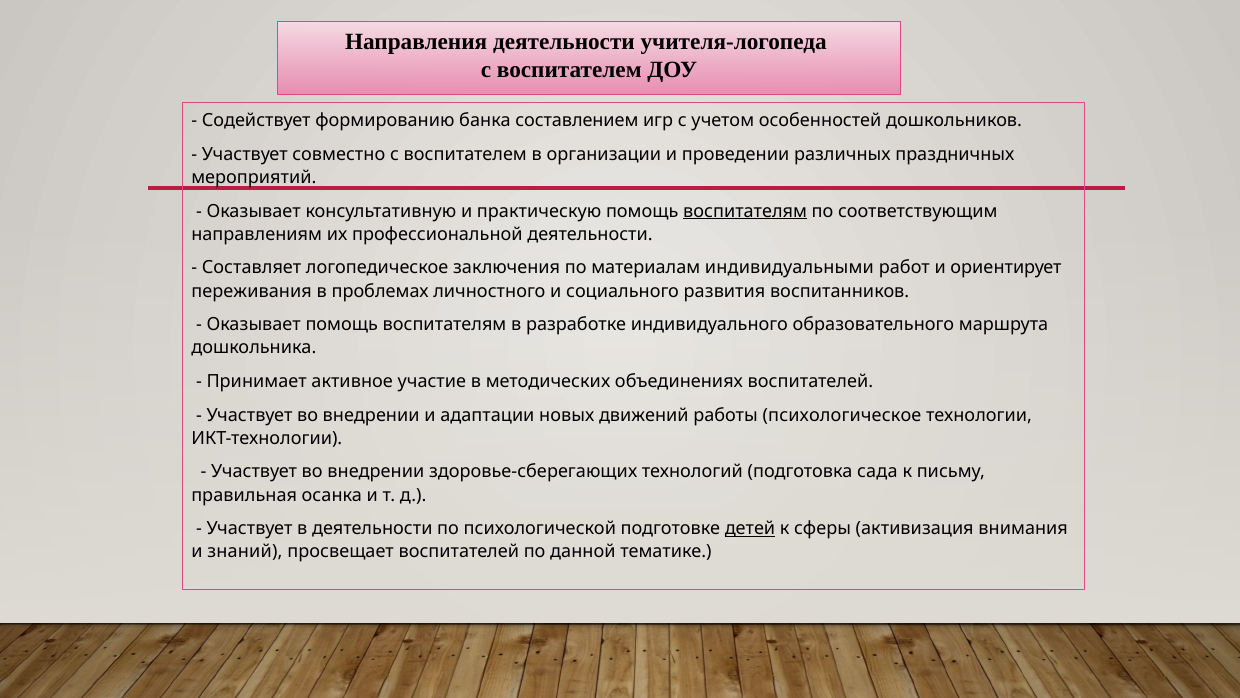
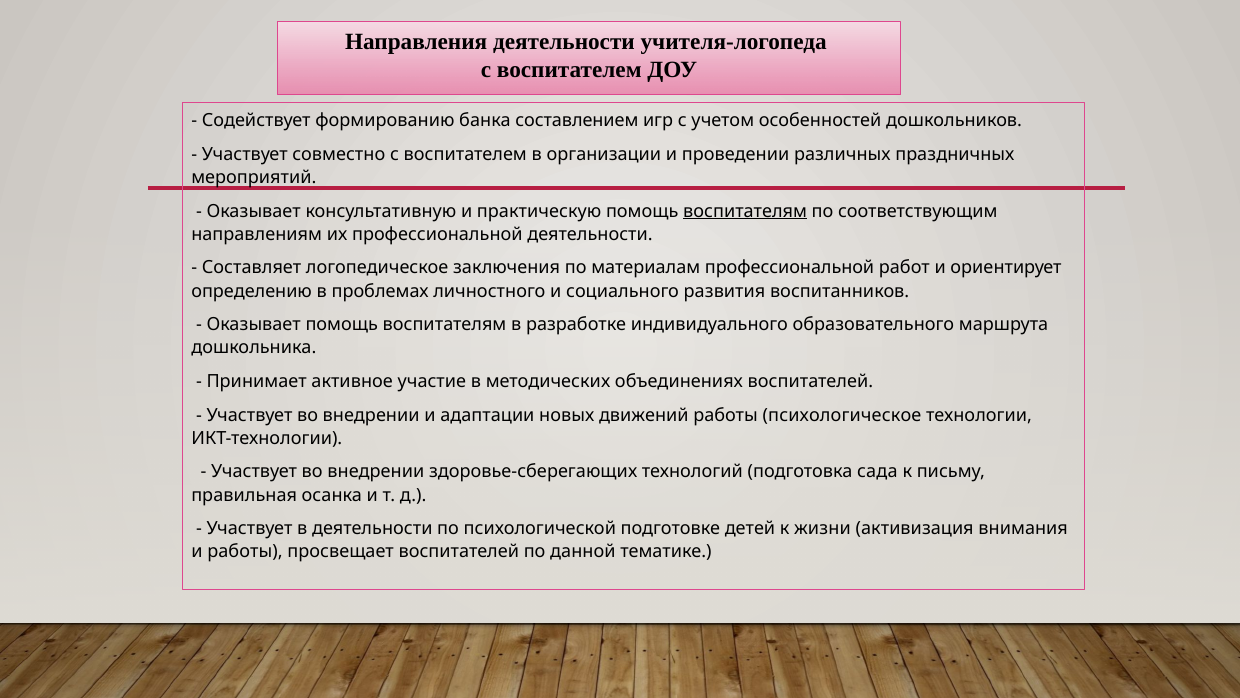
материалам индивидуальными: индивидуальными -> профессиональной (790, 268)
переживания: переживания -> определению (252, 291)
детей underline: present -> none (750, 528)
сферы: сферы -> жизни (822, 528)
и знаний: знаний -> работы (245, 551)
